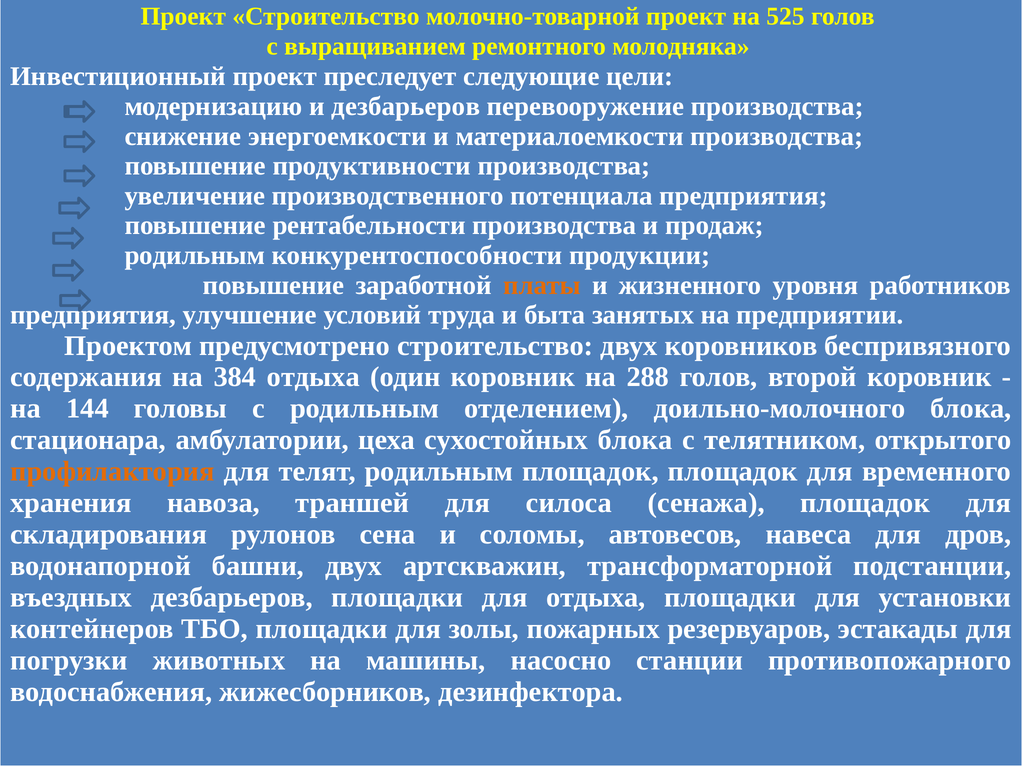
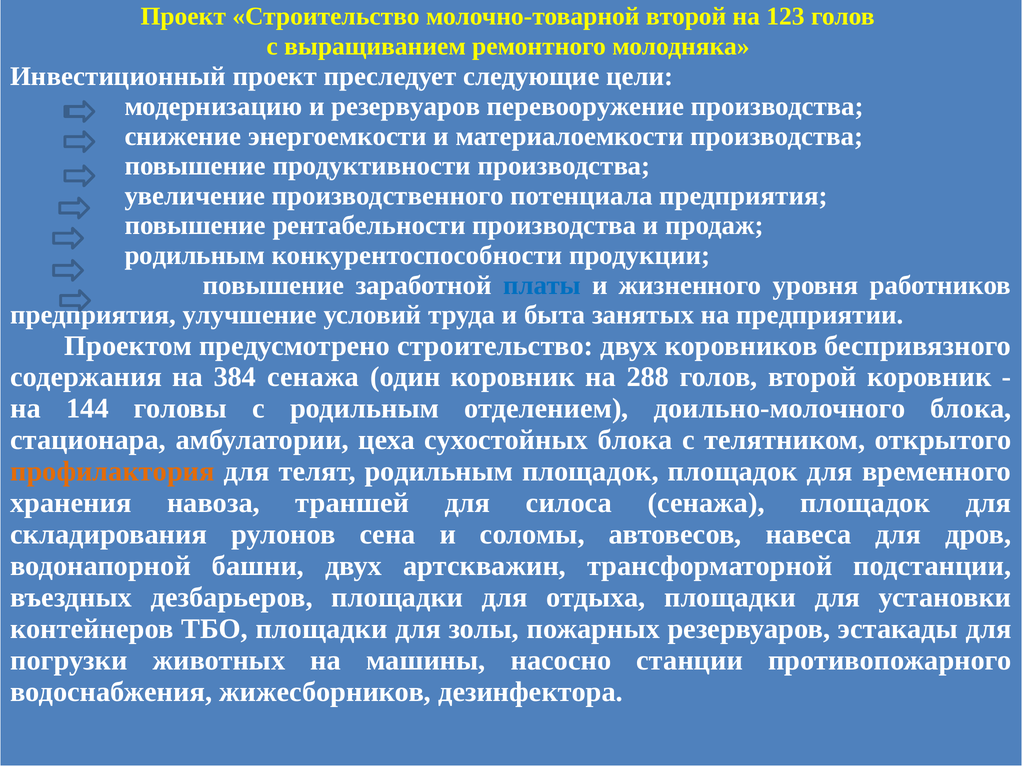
молочно-товарной проект: проект -> второй (686, 16)
525: 525 -> 123 (785, 16)
и дезбарьеров: дезбарьеров -> резервуаров (406, 106)
платы colour: orange -> blue (542, 285)
384 отдыха: отдыха -> сенажа (313, 377)
